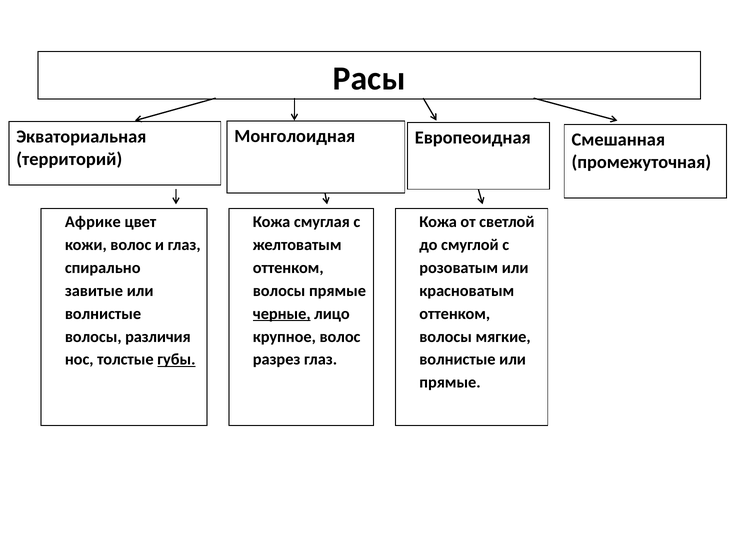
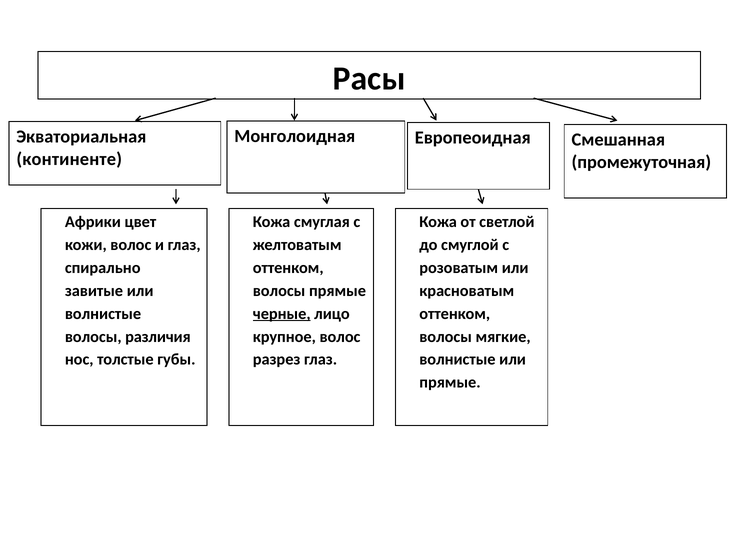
территорий: территорий -> континенте (69, 159)
Африке: Африке -> Африки (93, 222)
губы underline: present -> none (176, 360)
